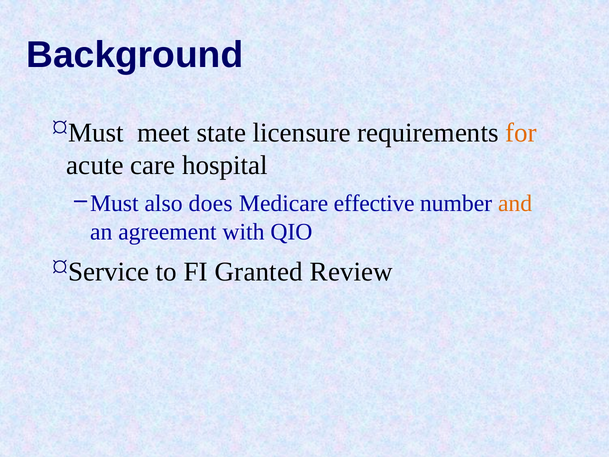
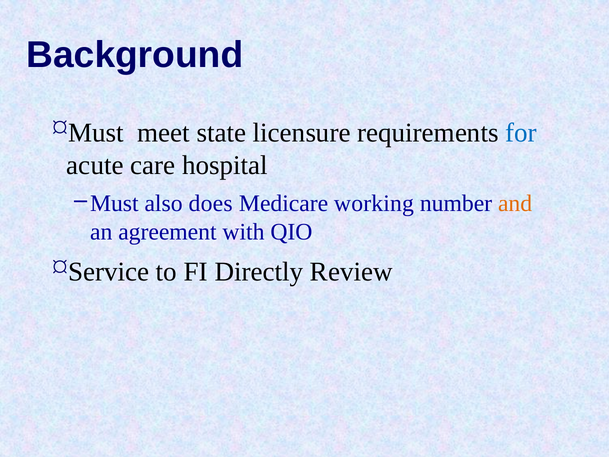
for colour: orange -> blue (521, 133)
effective: effective -> working (374, 204)
Granted: Granted -> Directly (259, 272)
